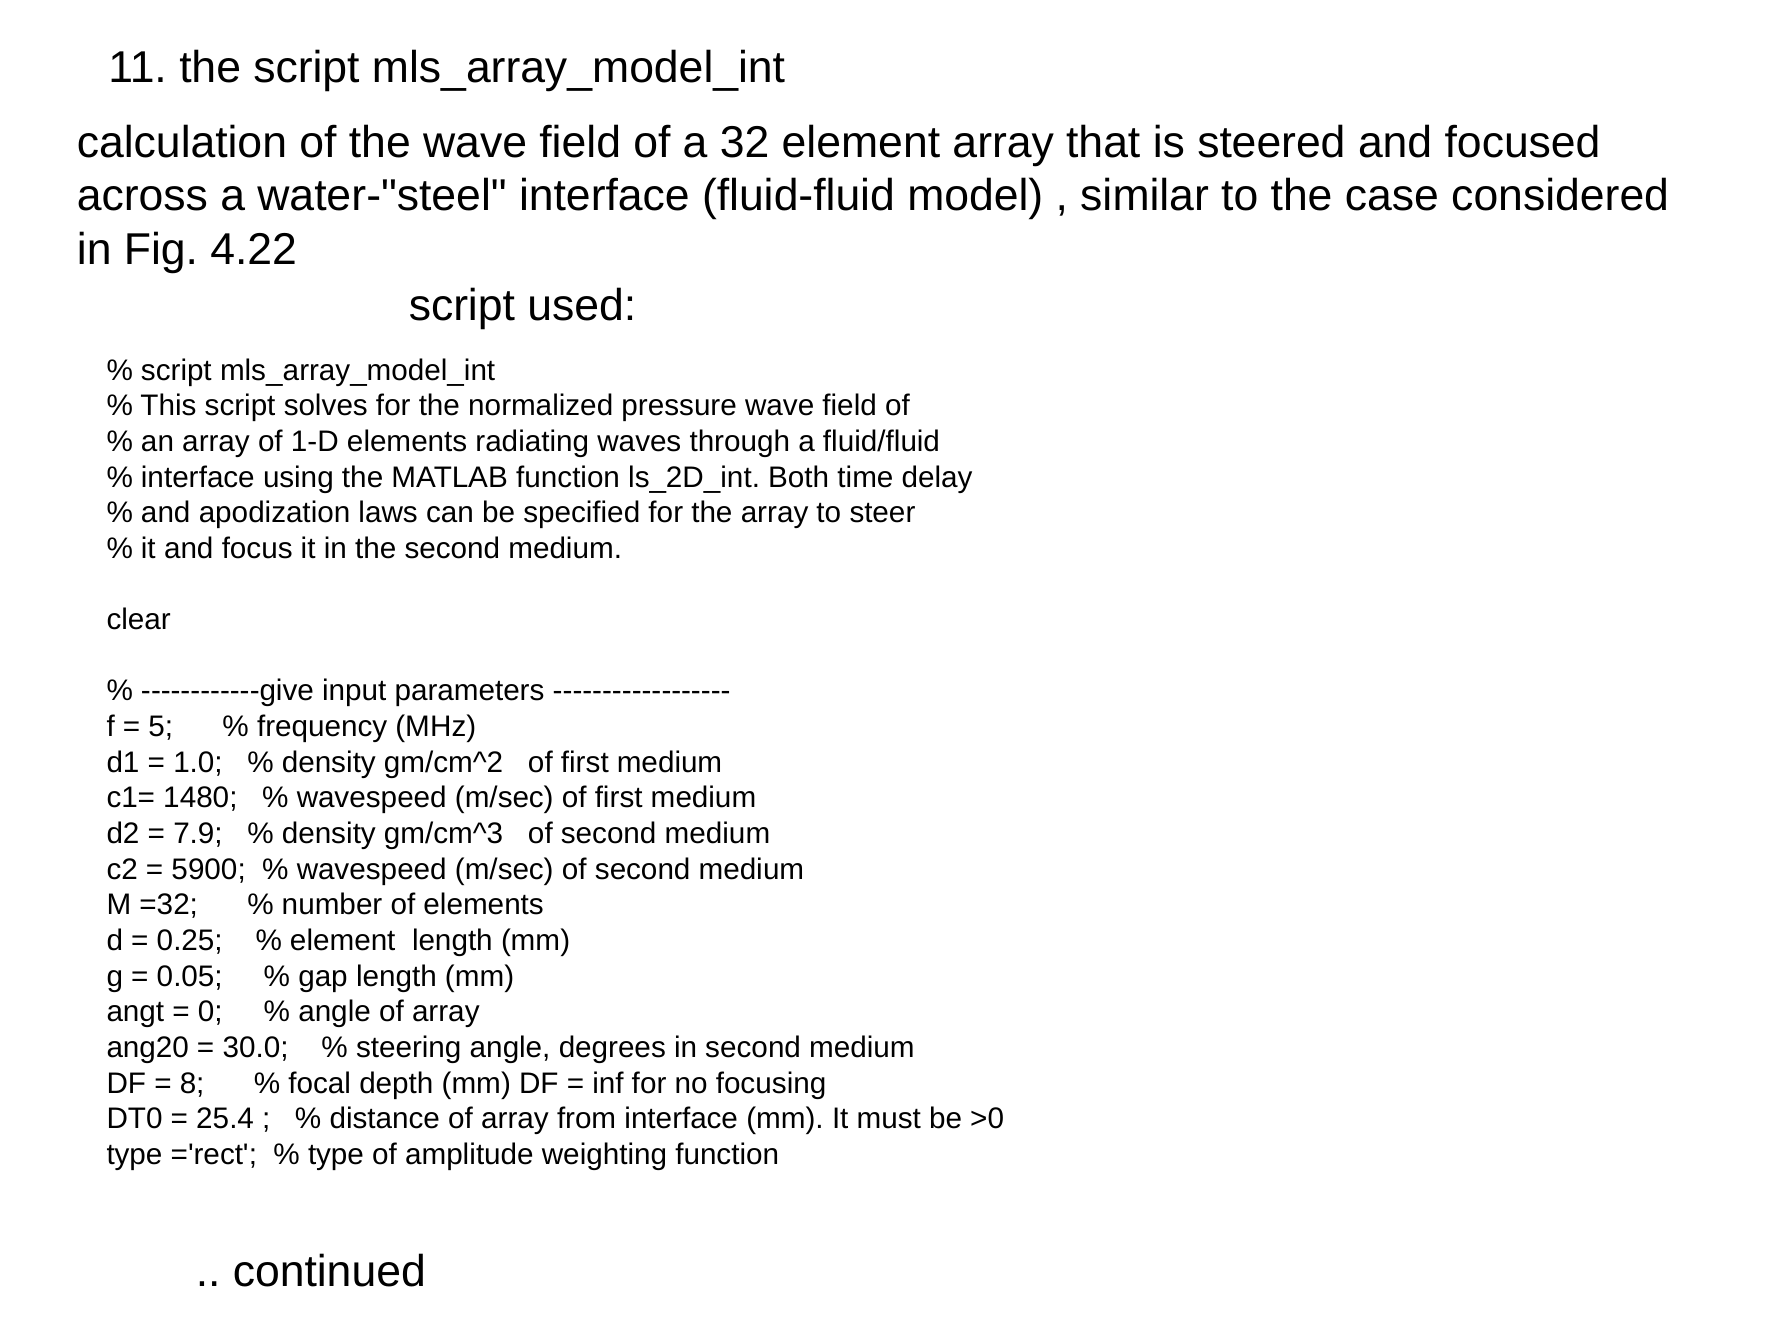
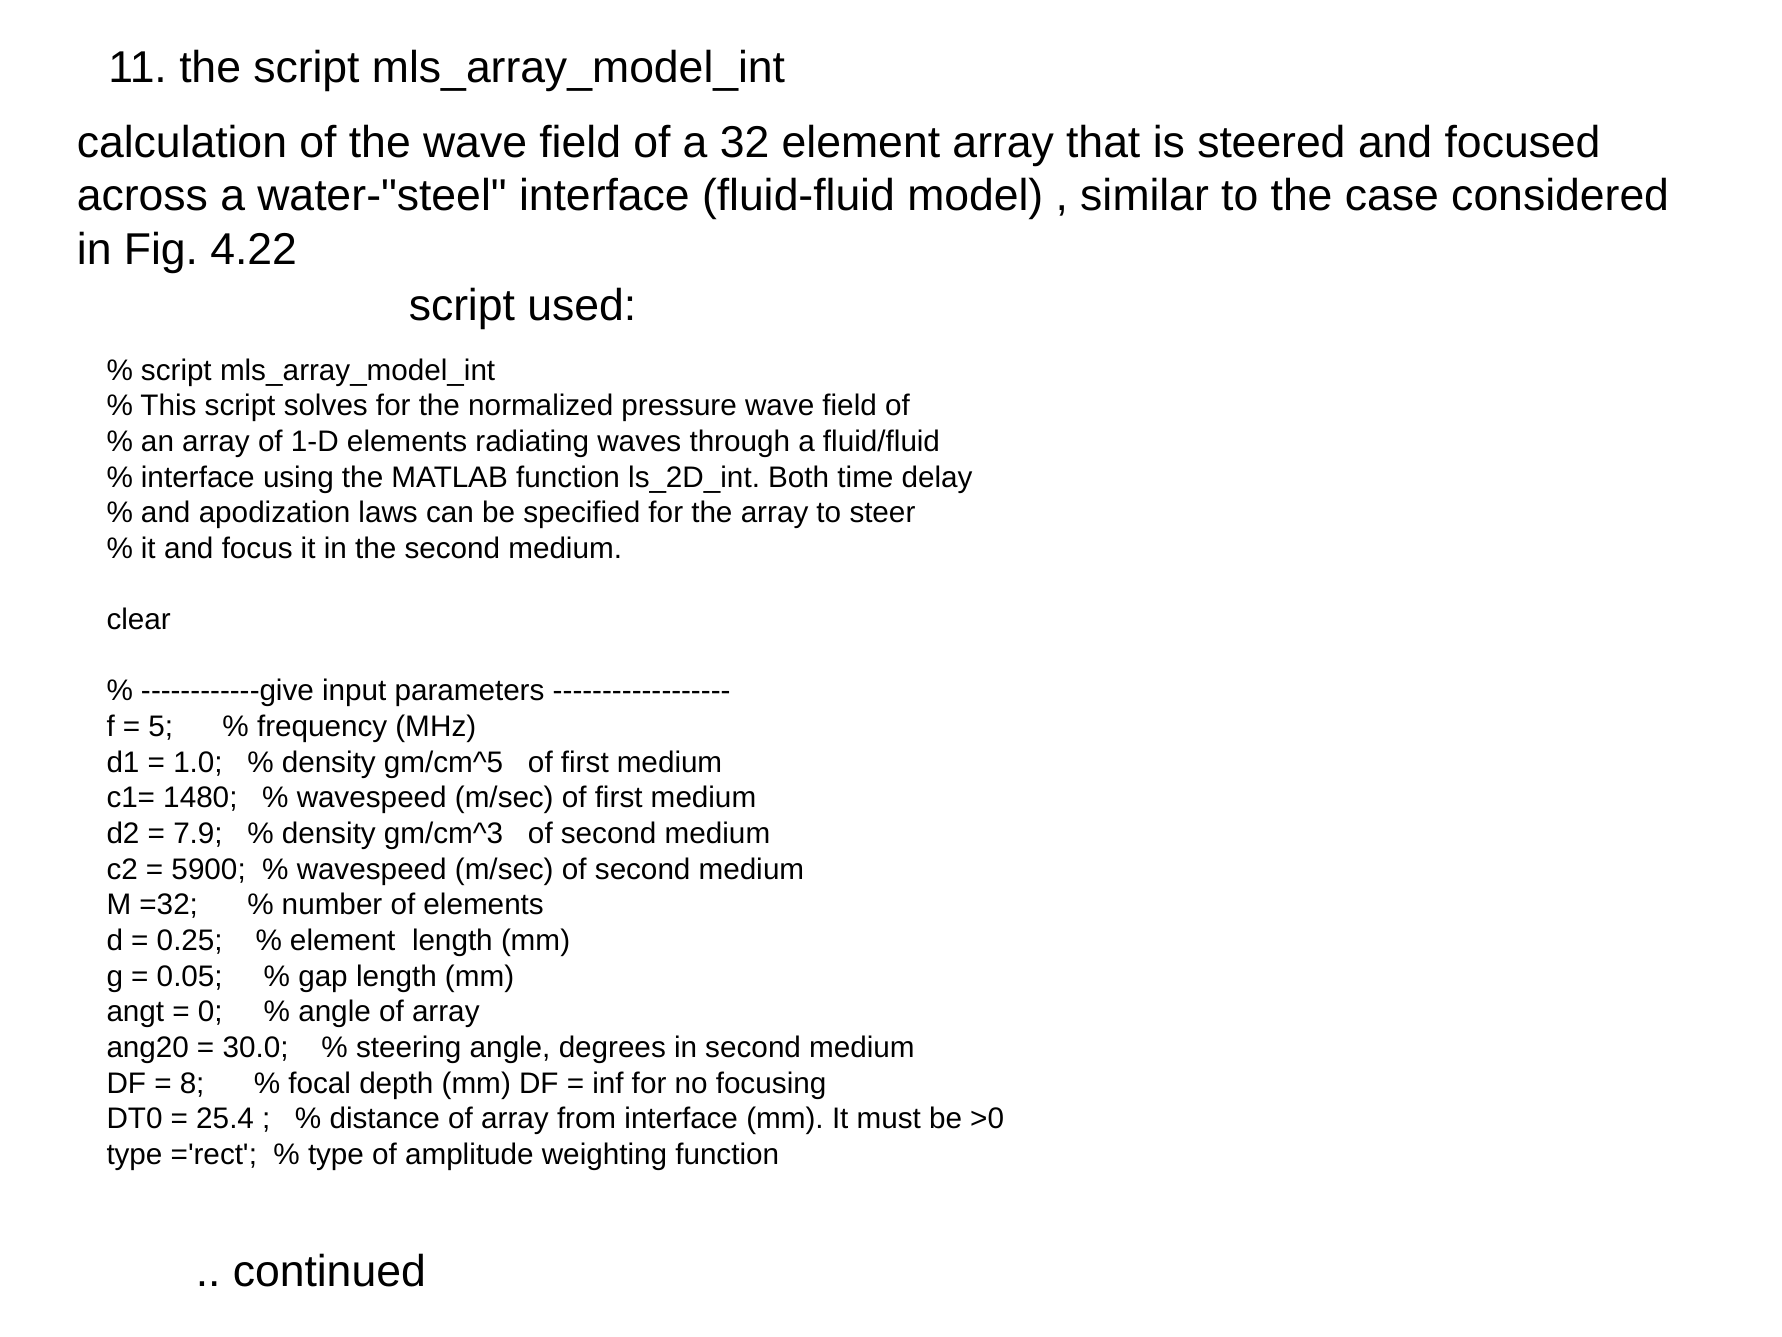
gm/cm^2: gm/cm^2 -> gm/cm^5 (444, 762)
